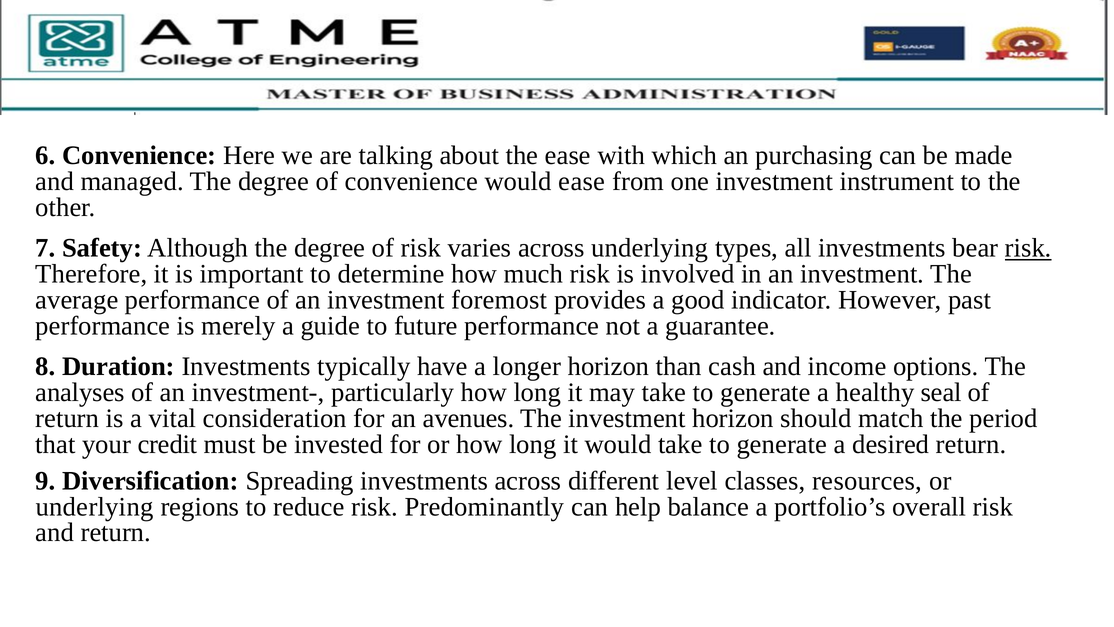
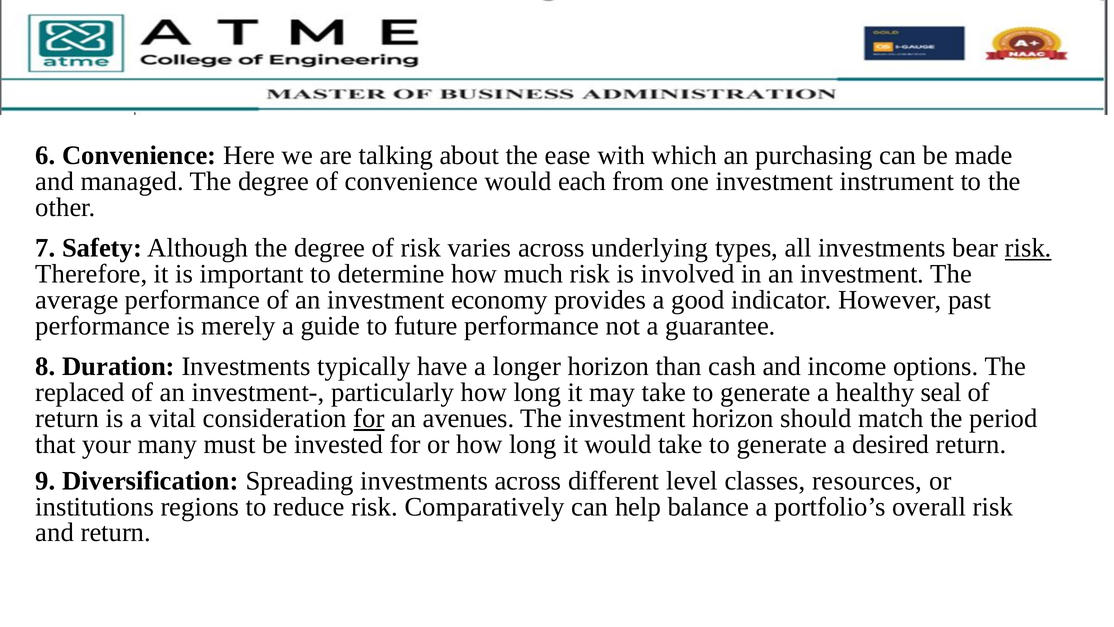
would ease: ease -> each (582, 181)
foremost: foremost -> economy (499, 300)
analyses: analyses -> replaced (80, 392)
for underline: none -> present (369, 418)
credit: credit -> many (167, 444)
underlying: underlying -> institutions (95, 506)
Predominantly: Predominantly -> Comparatively (484, 506)
